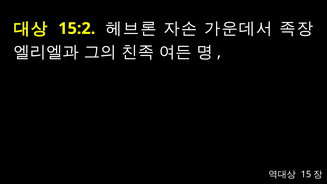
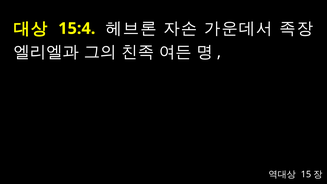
15:2: 15:2 -> 15:4 (77, 28)
